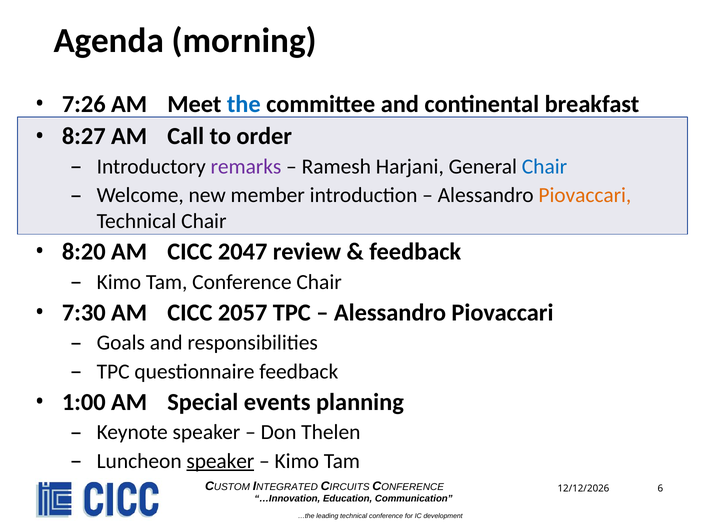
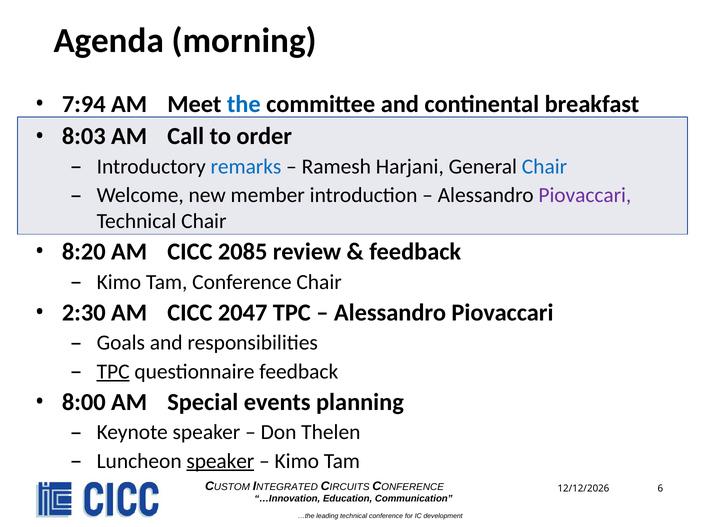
7:26: 7:26 -> 7:94 (84, 104)
8:27: 8:27 -> 8:03 (84, 136)
remarks colour: purple -> blue (246, 167)
Piovaccari colour: orange -> purple (585, 195)
2047: 2047 -> 2085 (243, 252)
7:30: 7:30 -> 2:30 (84, 313)
2057: 2057 -> 2047 (243, 313)
TPC underline: none -> present (113, 372)
1:00: 1:00 -> 8:00 (84, 402)
